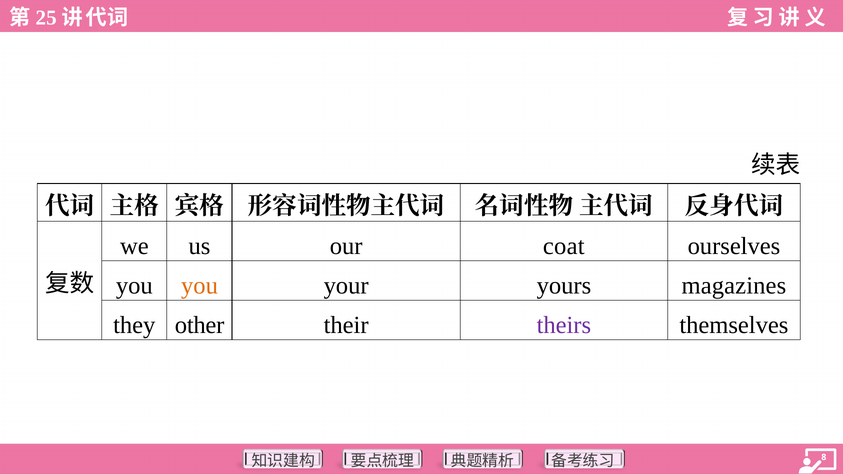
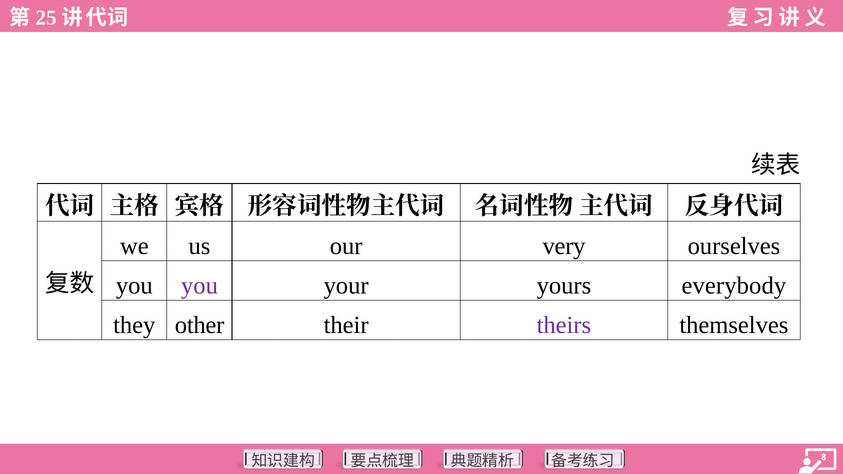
coat: coat -> very (564, 246)
you colour: orange -> purple (200, 286)
magazines: magazines -> everybody (734, 286)
